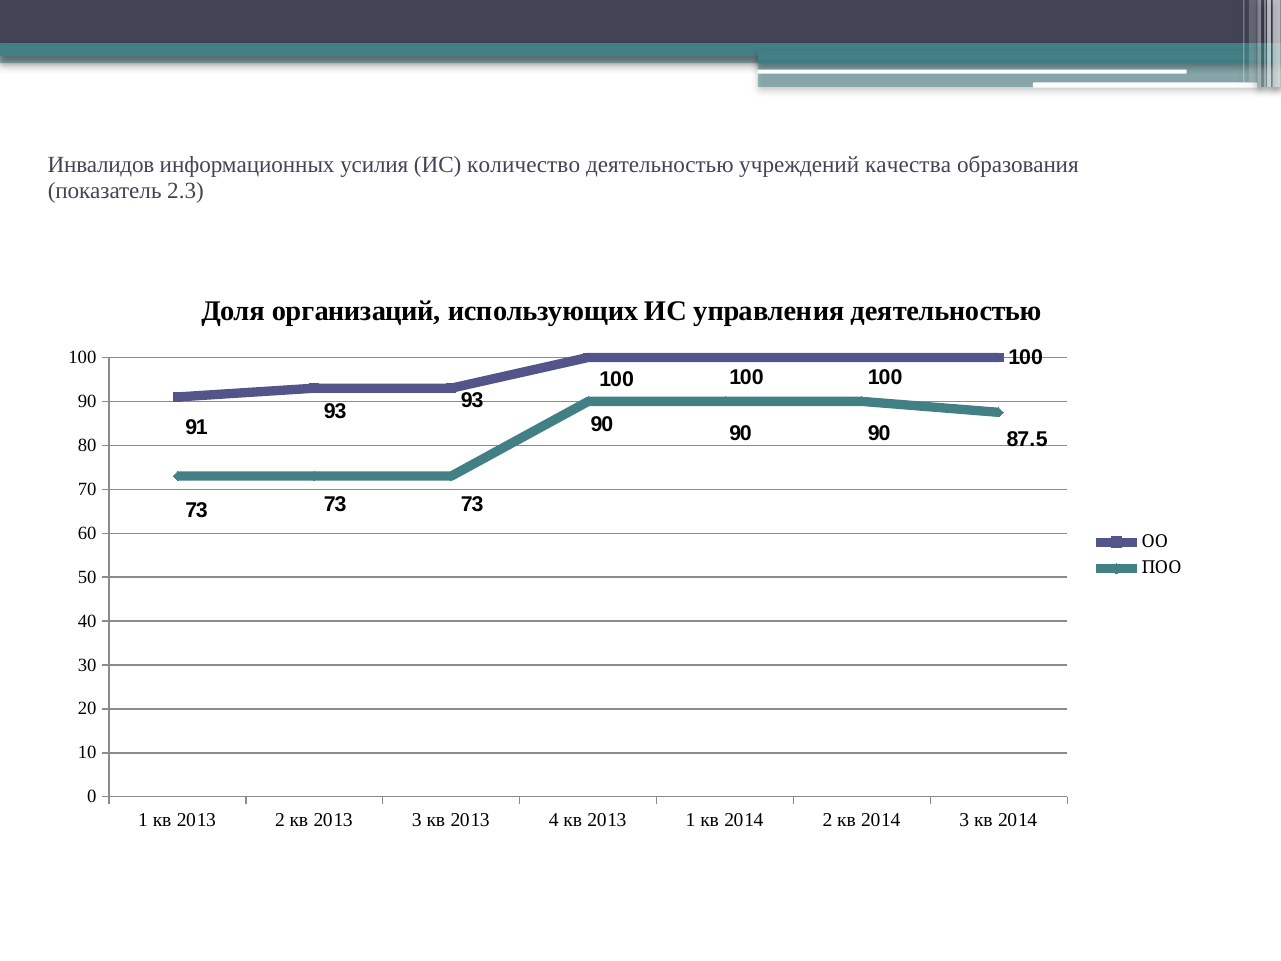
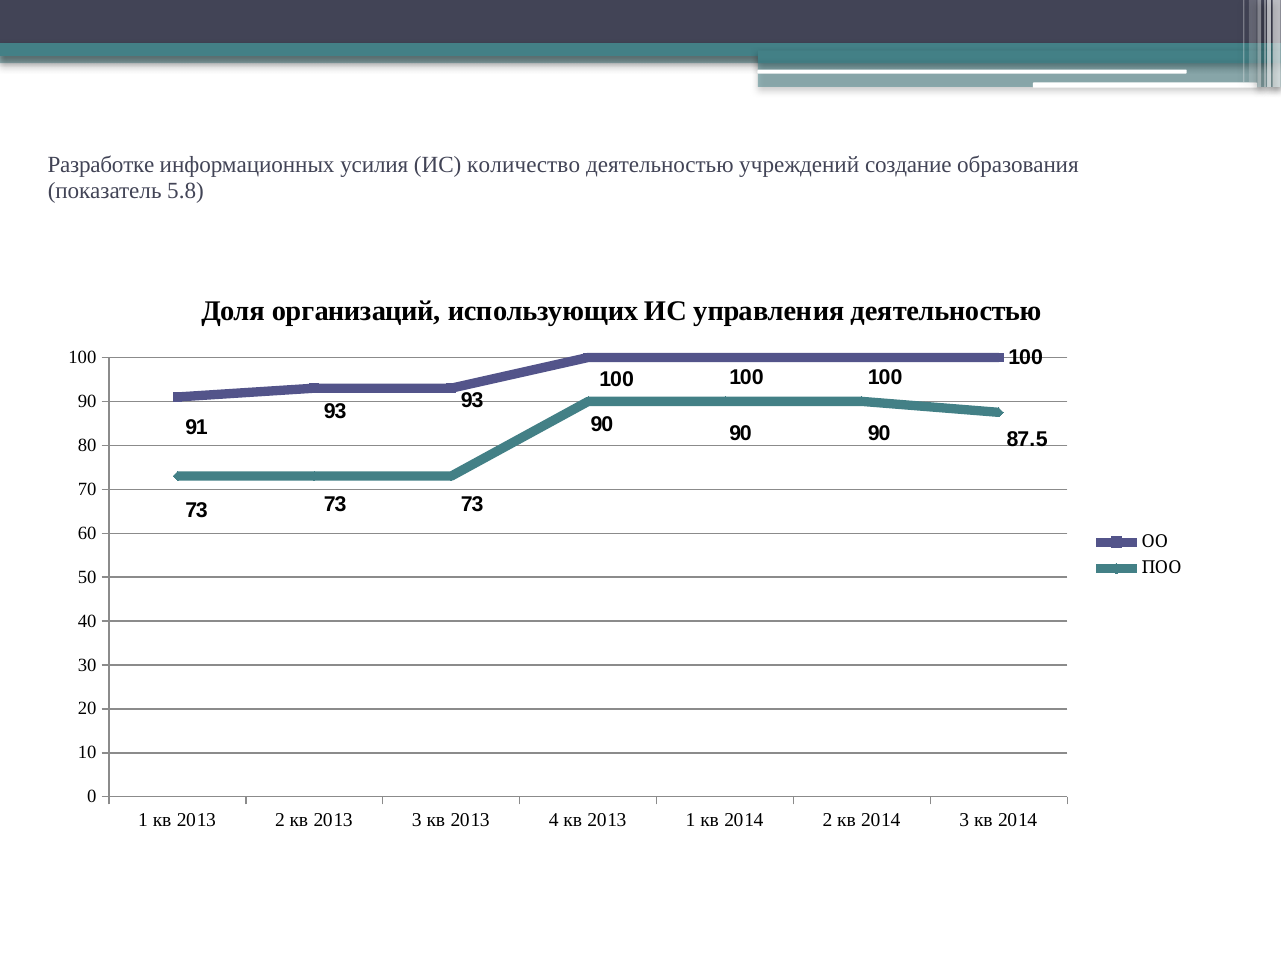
Инвалидов: Инвалидов -> Разработке (101, 165)
качества: качества -> создание (908, 165)
2.3: 2.3 -> 5.8 (186, 190)
